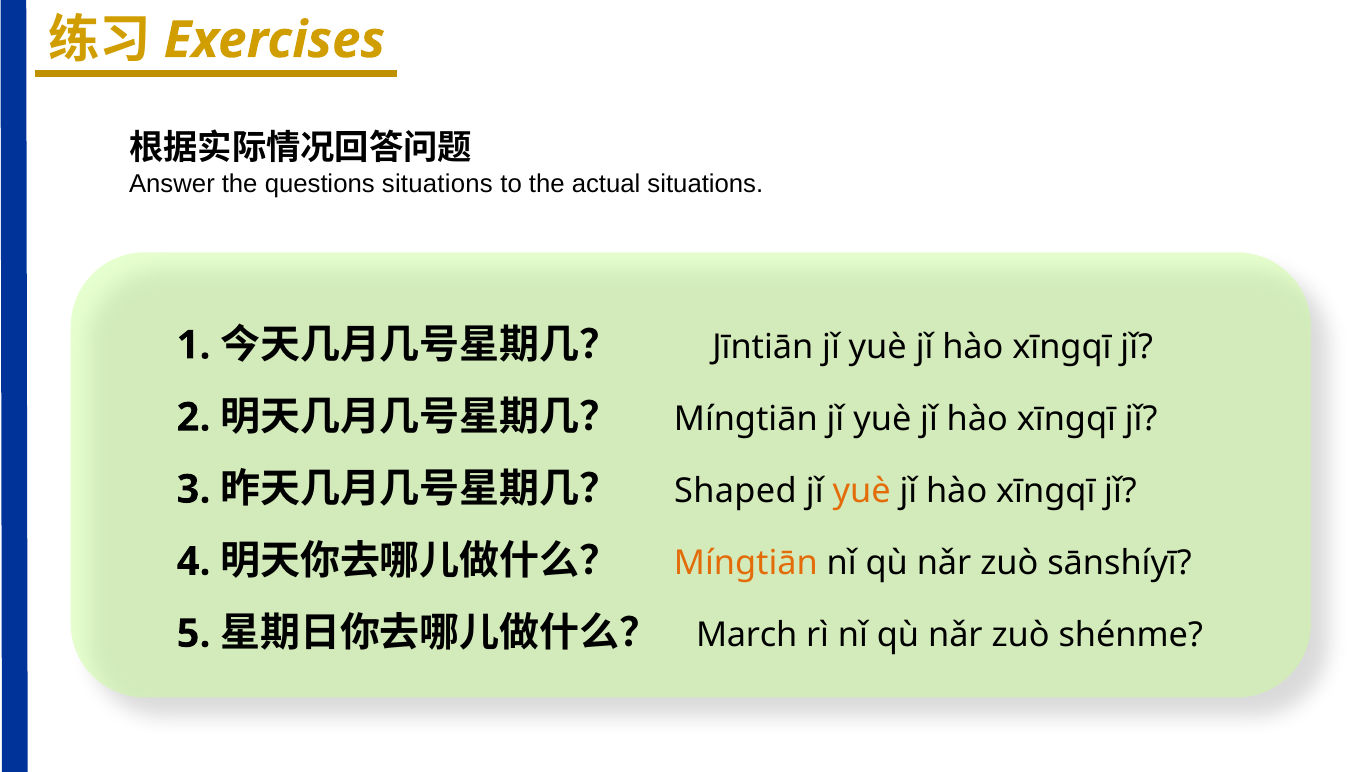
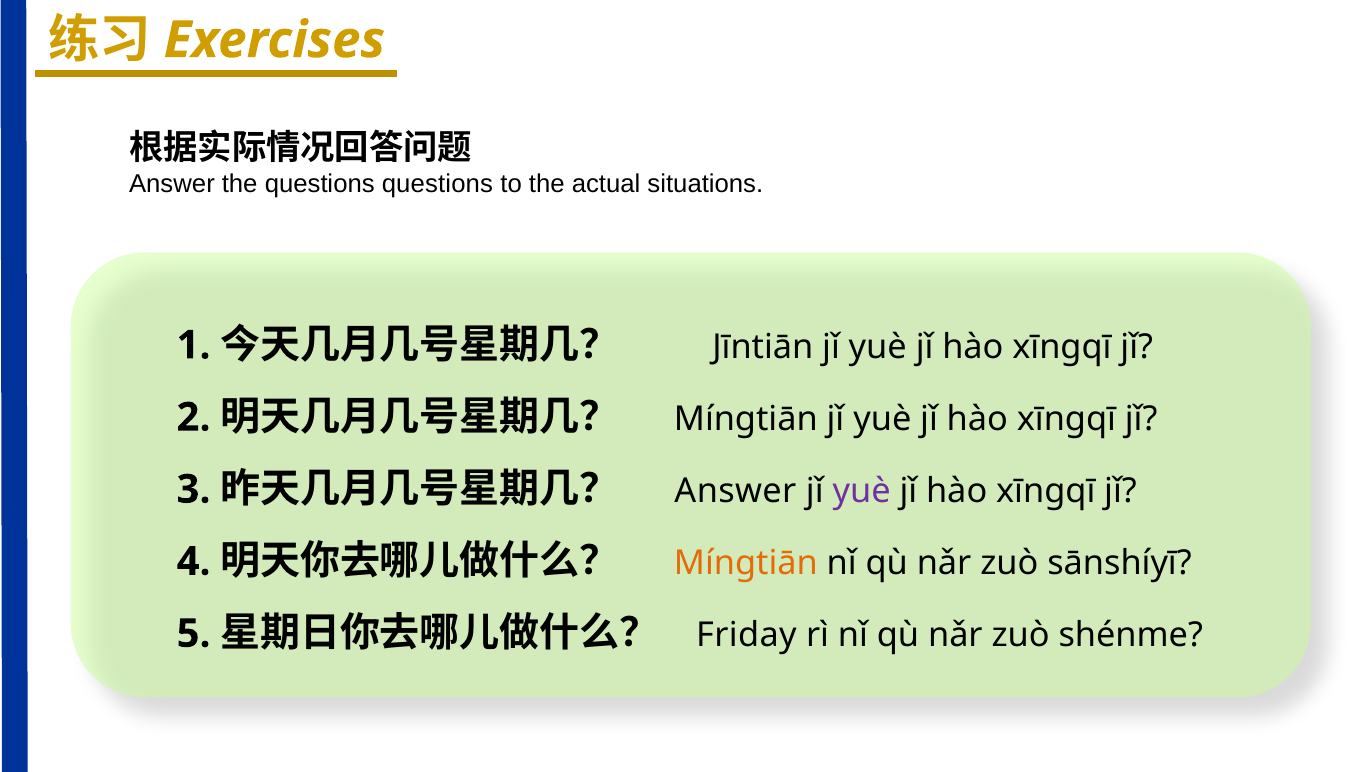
questions situations: situations -> questions (437, 184)
Shaped: Shaped -> Answer (735, 491)
yuè colour: orange -> purple (862, 491)
March: March -> Friday (746, 635)
